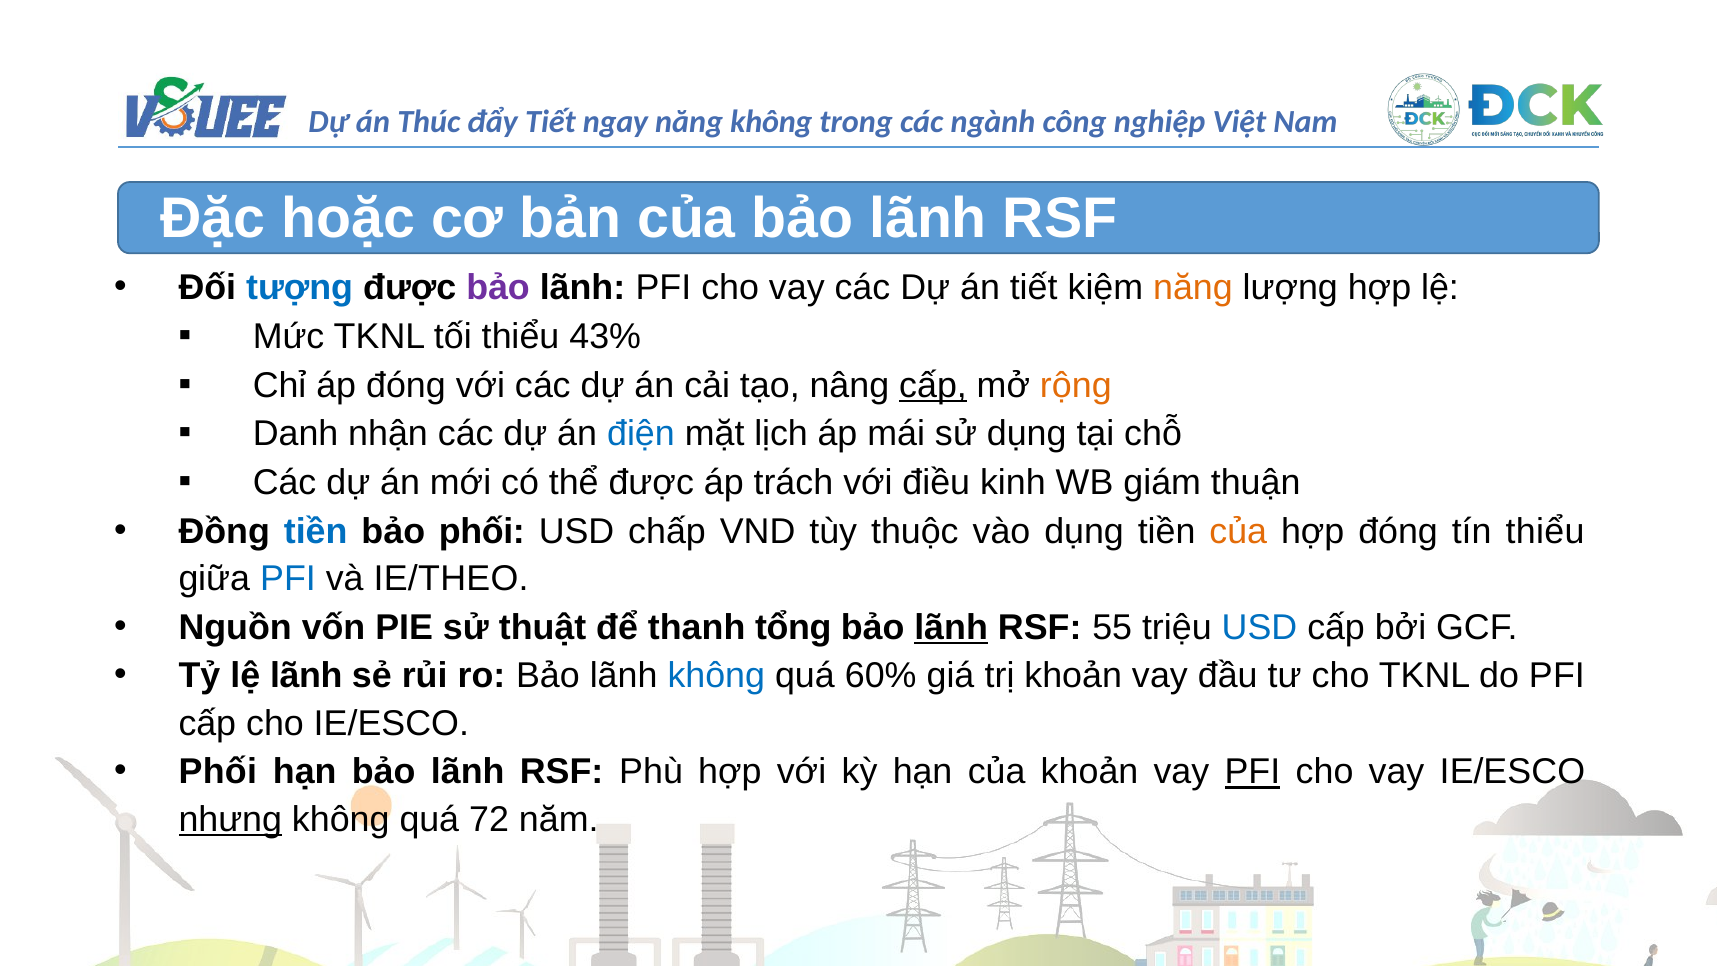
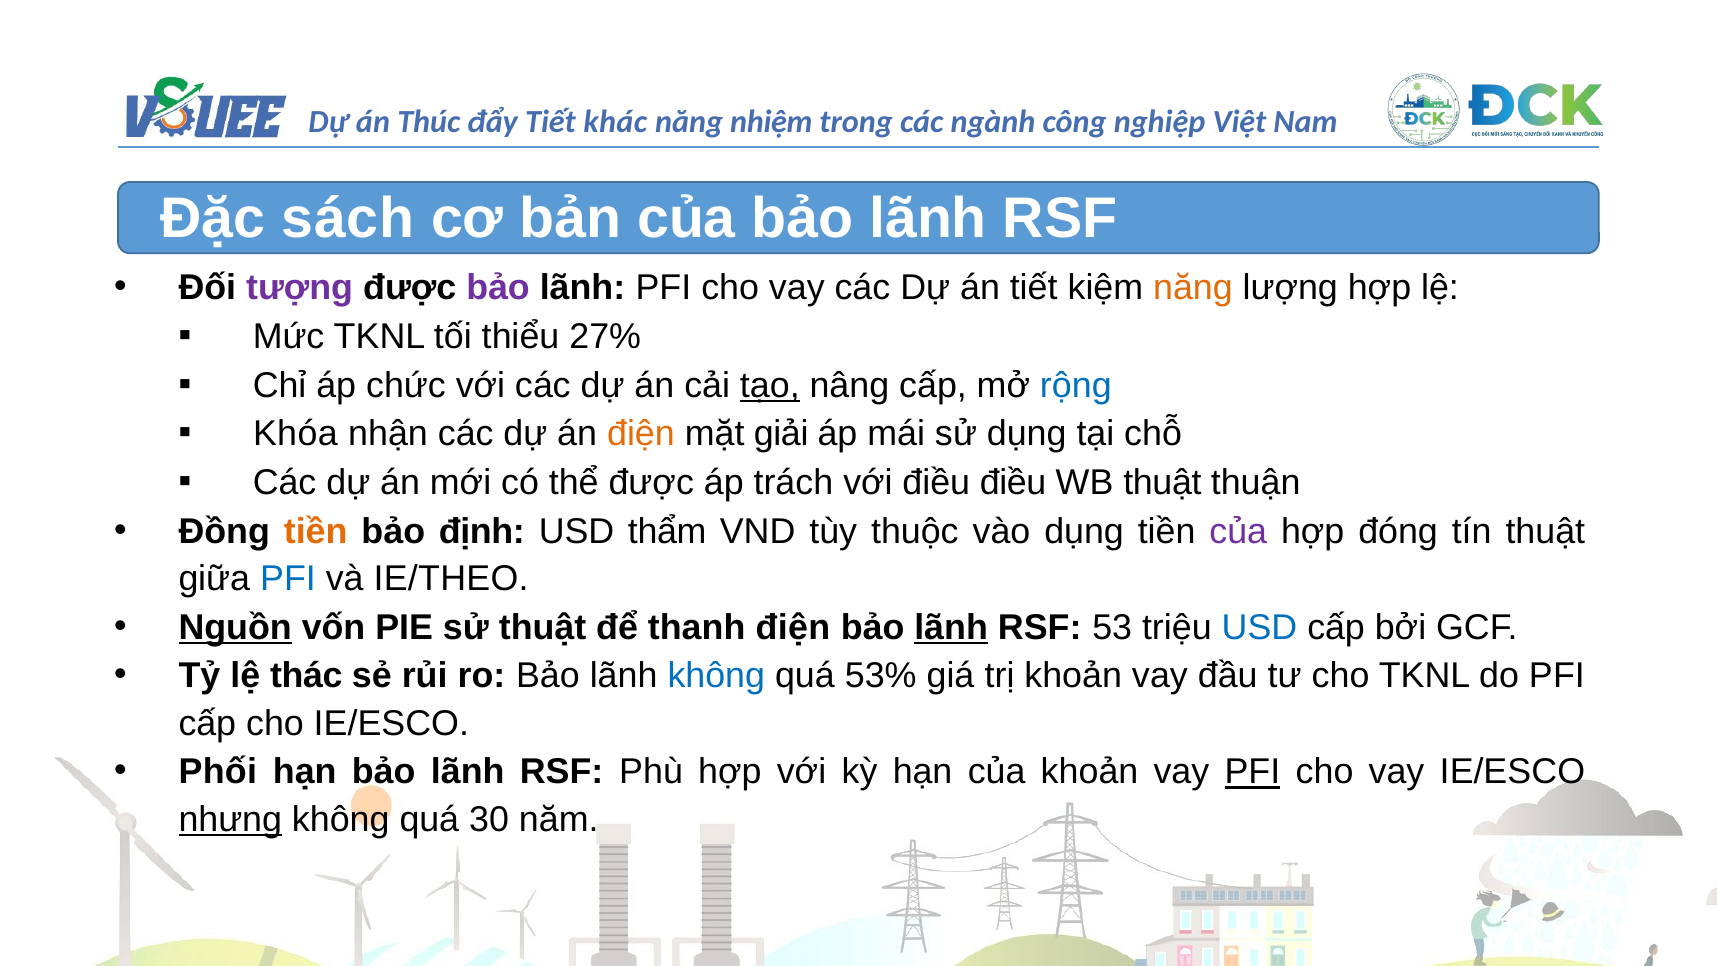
ngay: ngay -> khác (615, 122)
năng không: không -> nhiệm (771, 122)
hoặc: hoặc -> sách (348, 219)
tượng colour: blue -> purple (300, 288)
43%: 43% -> 27% (605, 337)
áp đóng: đóng -> chức (406, 385)
tạo underline: none -> present (770, 385)
cấp underline: present -> none (933, 385)
rộng colour: orange -> blue (1076, 385)
Danh: Danh -> Khóa (295, 434)
điện colour: blue -> orange (641, 434)
lịch: lịch -> giải (781, 434)
điều kinh: kinh -> điều (1013, 483)
WB giám: giám -> thuật (1162, 483)
tiền colour: blue -> orange (316, 531)
bảo phối: phối -> định (482, 531)
chấp: chấp -> thẩm (667, 531)
của colour: orange -> purple (1238, 531)
tín thiểu: thiểu -> thuật (1545, 531)
Nguồn underline: none -> present (235, 627)
thanh tổng: tổng -> điện (793, 627)
55: 55 -> 53 (1112, 627)
lệ lãnh: lãnh -> thác (306, 676)
60%: 60% -> 53% (881, 676)
72: 72 -> 30 (489, 819)
